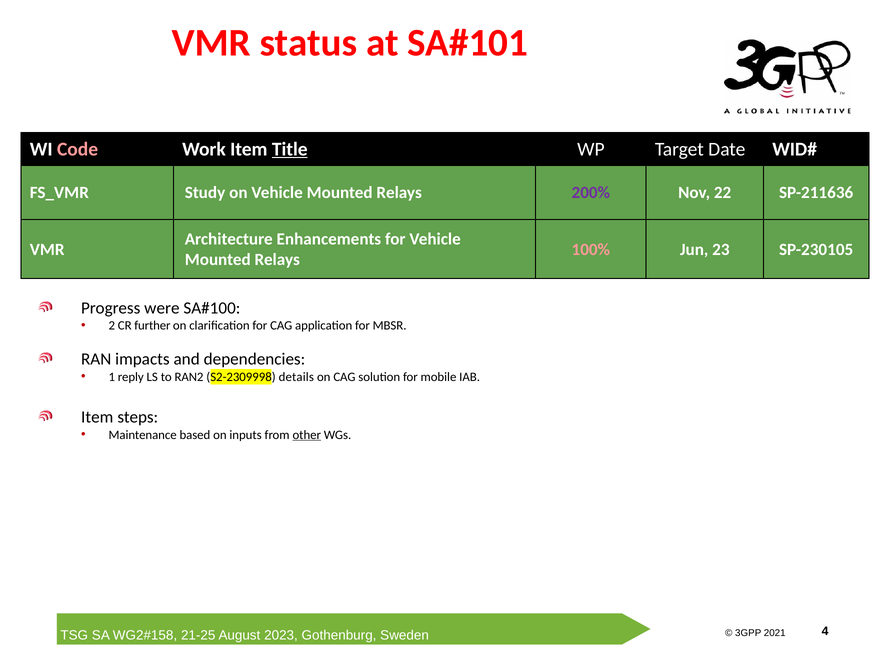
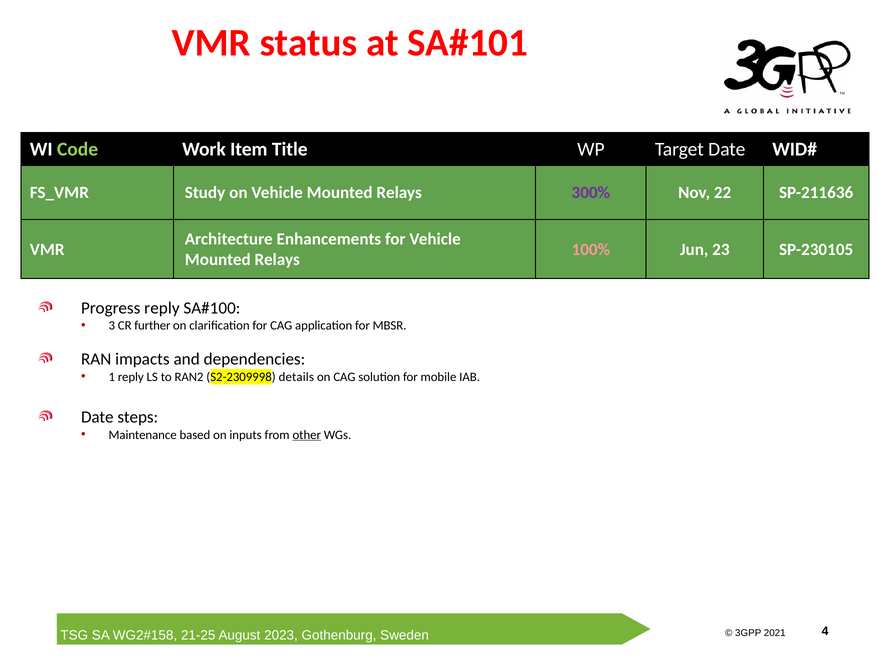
Code colour: pink -> light green (78, 149)
Title underline: present -> none (290, 149)
200%: 200% -> 300% (591, 193)
Progress were: were -> reply (162, 308)
2: 2 -> 3 (112, 326)
Item: Item -> Date (97, 417)
